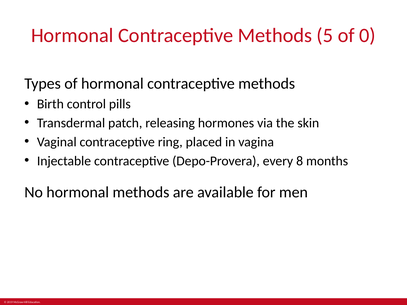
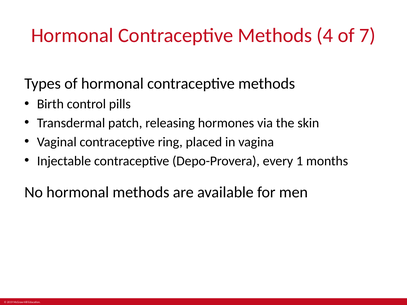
5: 5 -> 4 (325, 35)
0: 0 -> 7 (367, 35)
8: 8 -> 1 (300, 161)
